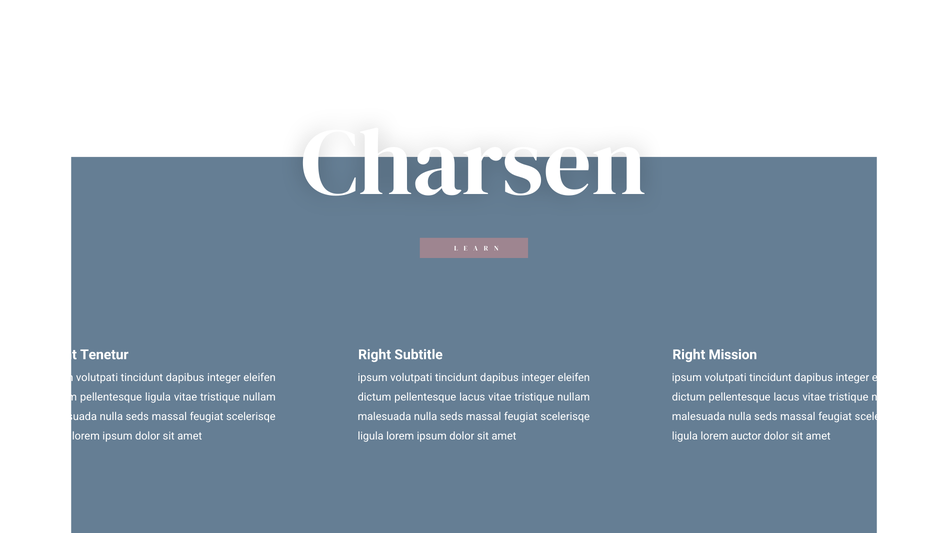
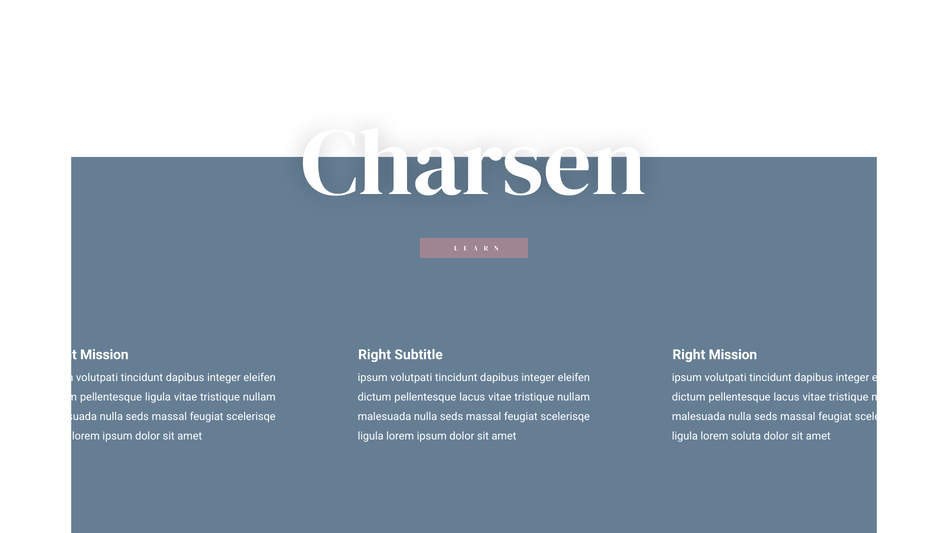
Tenetur: Tenetur -> Mission (104, 355)
auctor: auctor -> soluta (746, 436)
